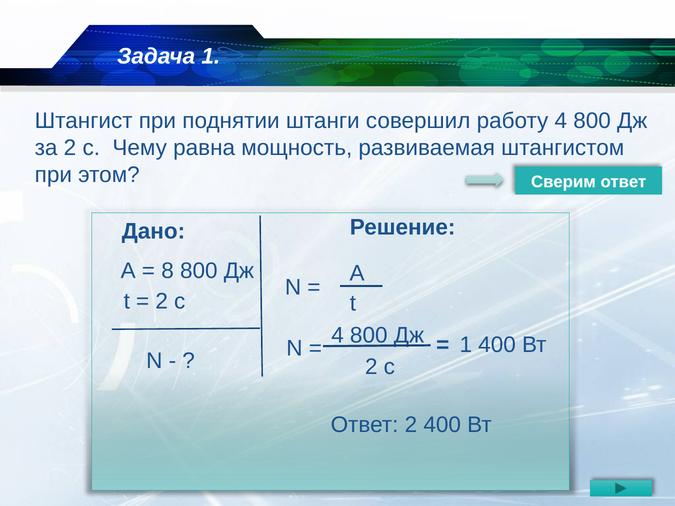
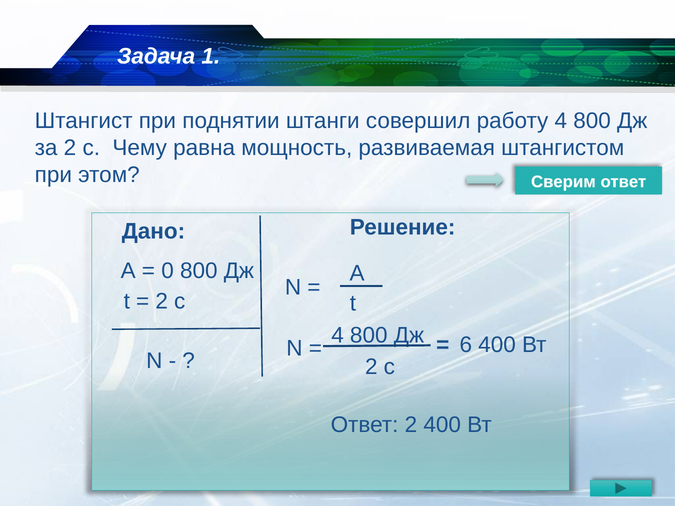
8: 8 -> 0 (168, 271)
1: 1 -> 6 (466, 345)
